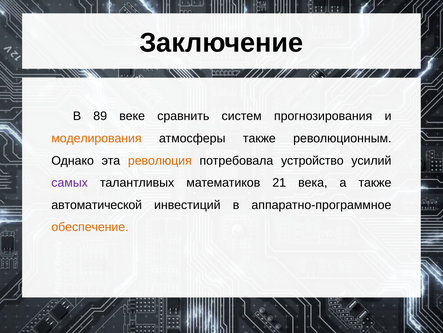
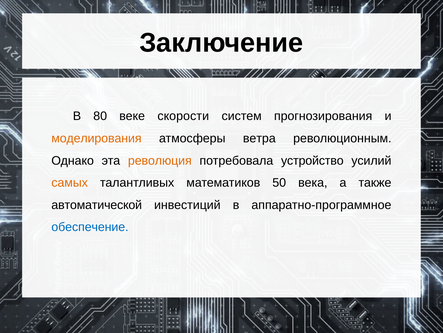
89: 89 -> 80 (100, 116)
сравнить: сравнить -> скорости (183, 116)
атмосферы также: также -> ветра (259, 138)
самых colour: purple -> orange (70, 182)
21: 21 -> 50 (279, 182)
обеспечение colour: orange -> blue (90, 227)
